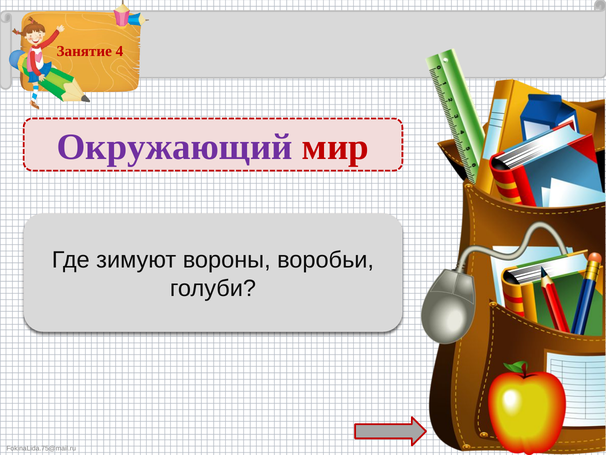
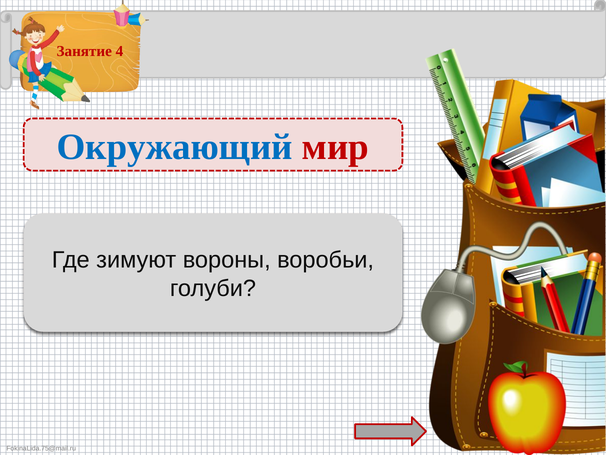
Окружающий colour: purple -> blue (175, 147)
